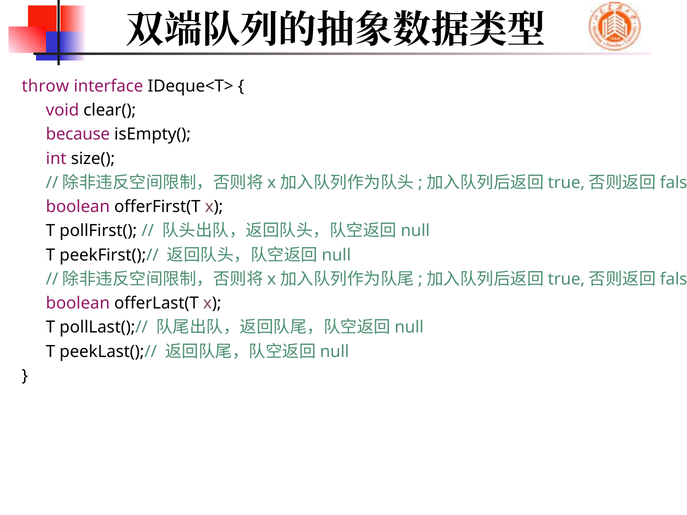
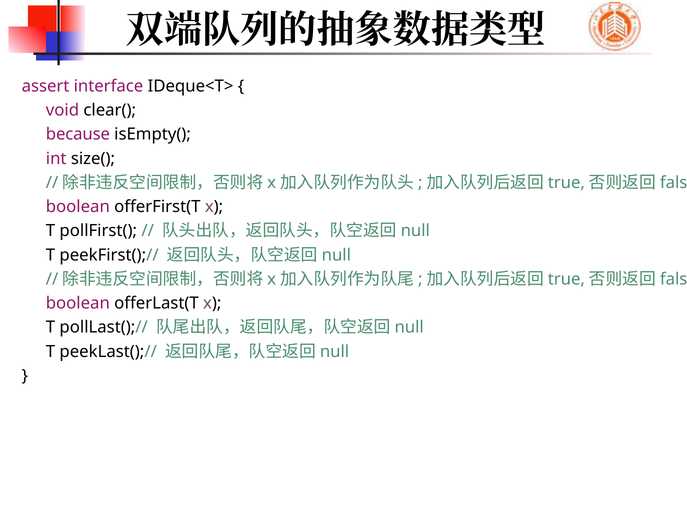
throw: throw -> assert (46, 86)
